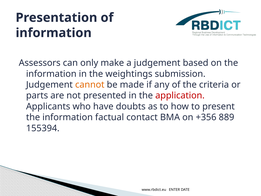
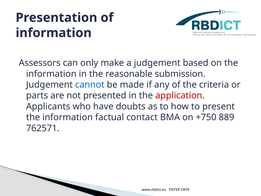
weightings: weightings -> reasonable (129, 74)
cannot colour: orange -> blue (90, 85)
+356: +356 -> +750 (206, 117)
155394: 155394 -> 762571 (43, 128)
